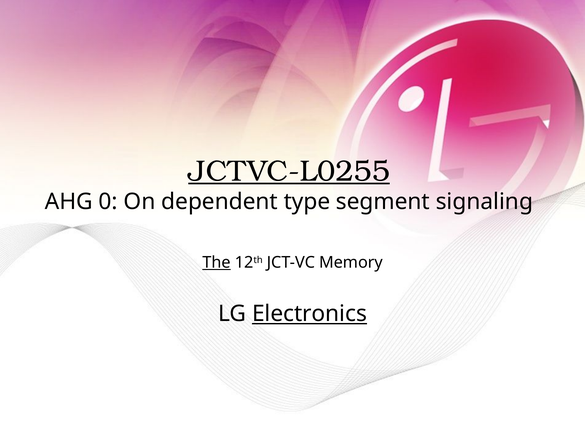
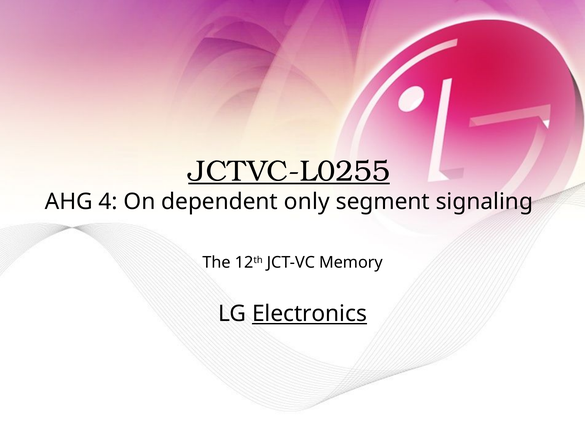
0: 0 -> 4 (108, 202)
type: type -> only (307, 202)
The underline: present -> none (216, 262)
